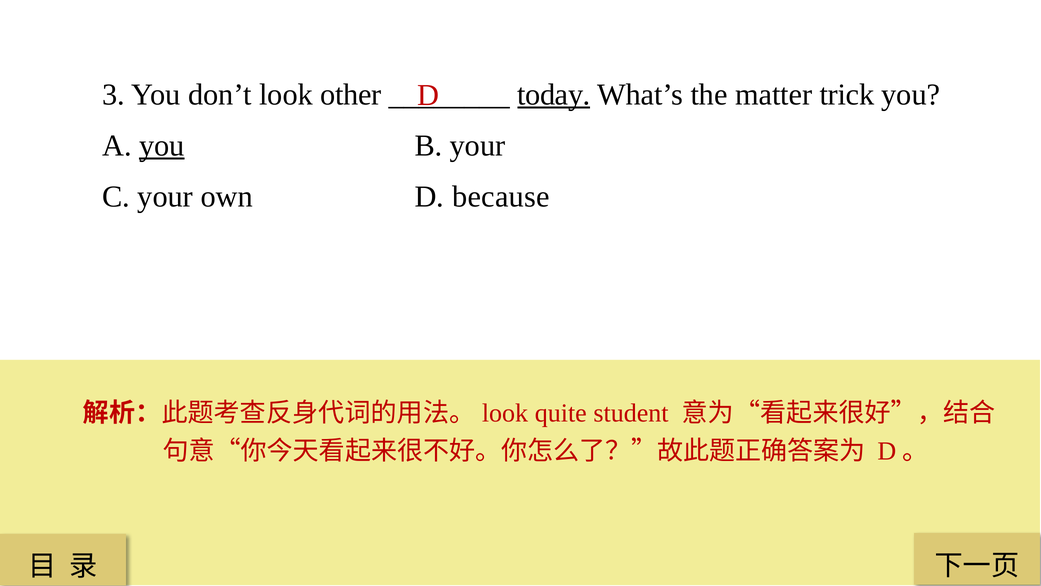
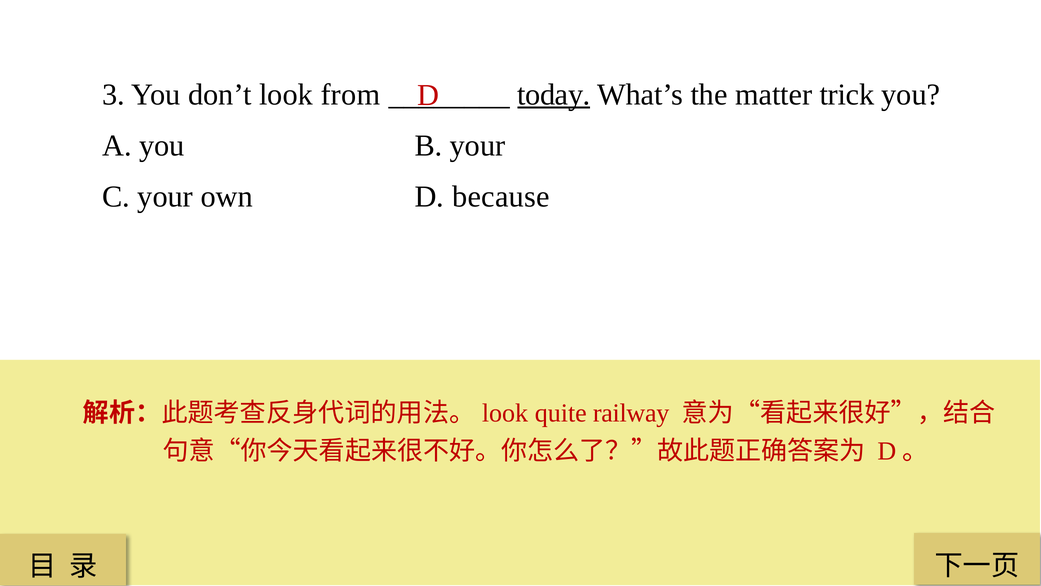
other: other -> from (351, 94)
you underline: present -> none (162, 145)
student: student -> railway (631, 413)
